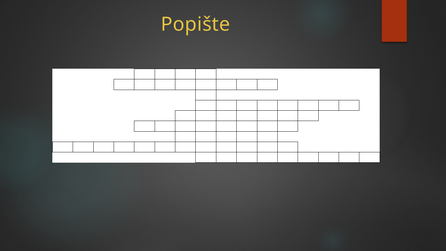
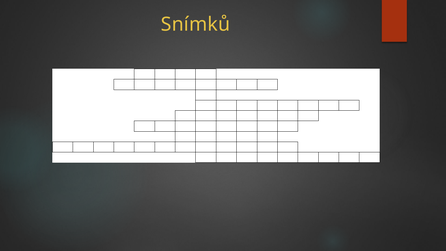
Popište: Popište -> Snímků (196, 24)
